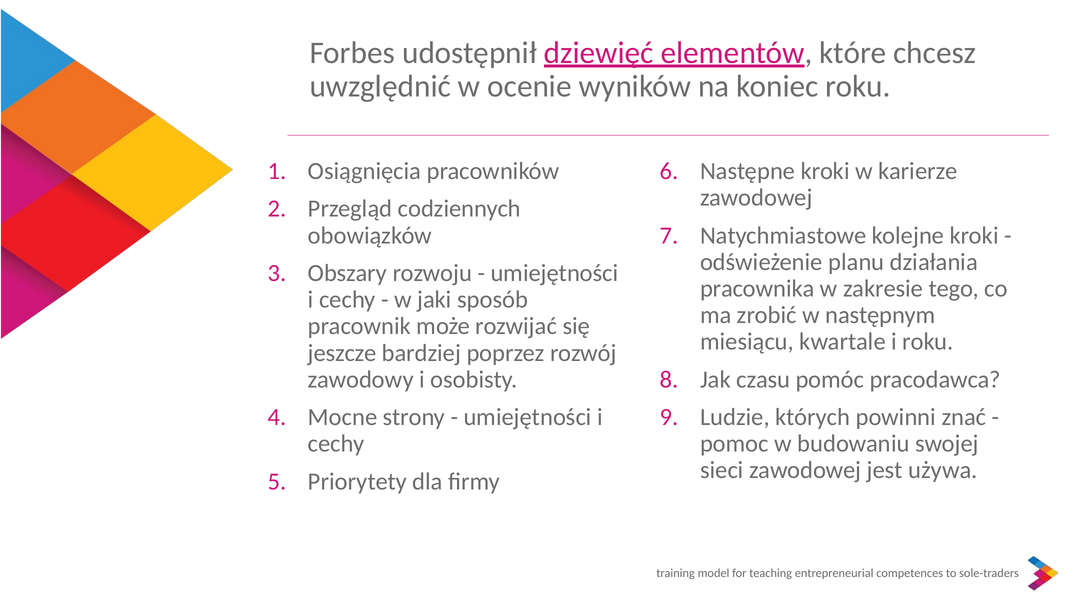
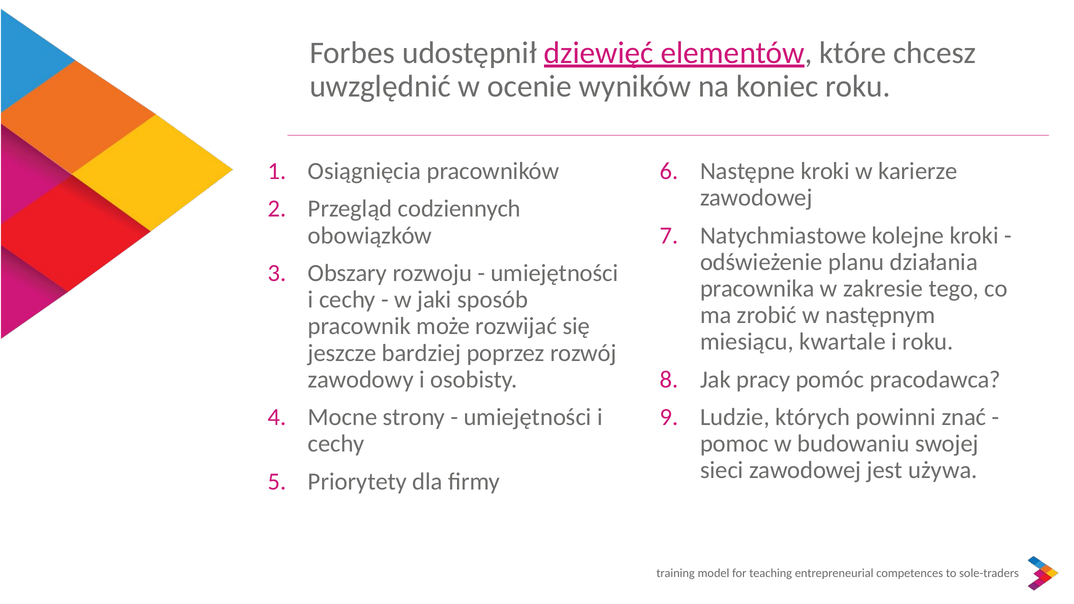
czasu: czasu -> pracy (763, 380)
